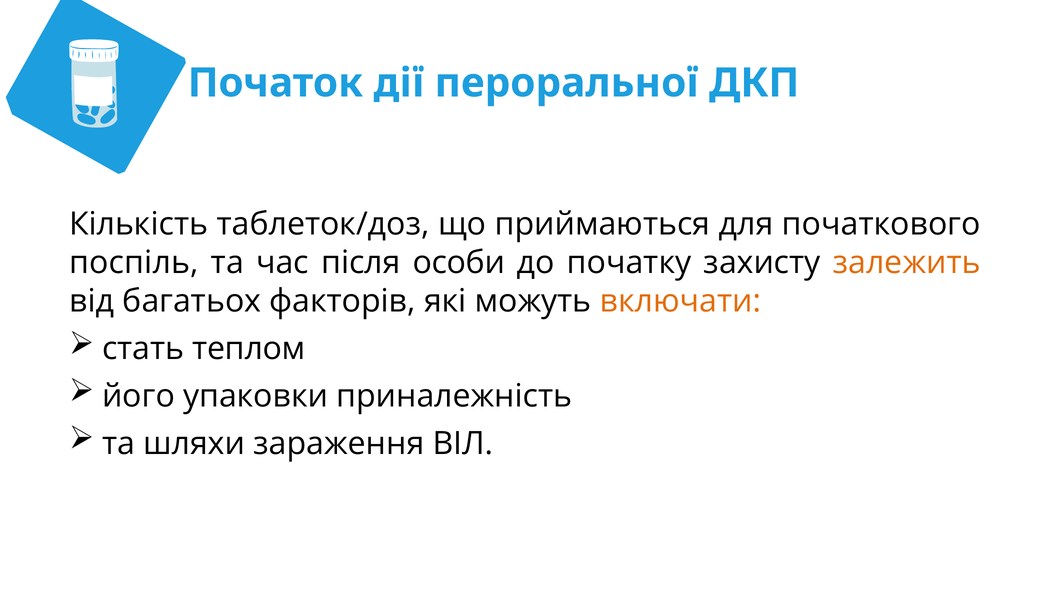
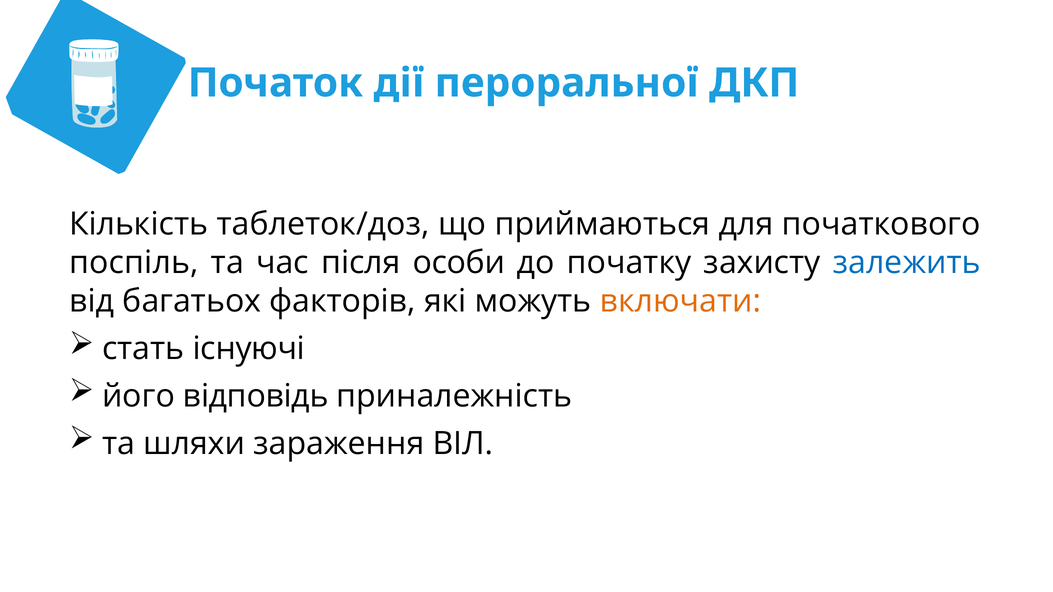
залежить colour: orange -> blue (907, 263)
теплом: теплом -> існуючі (249, 349)
упаковки: упаковки -> відповідь (256, 396)
